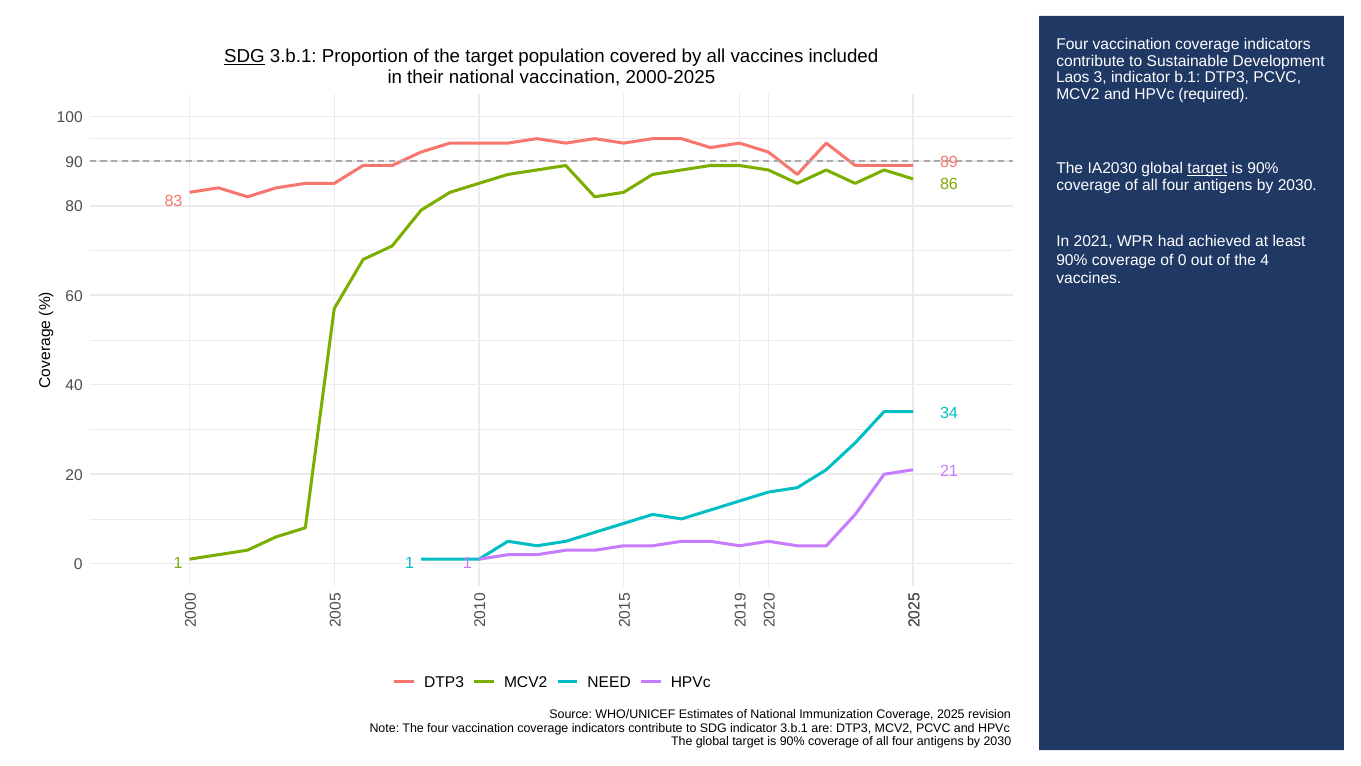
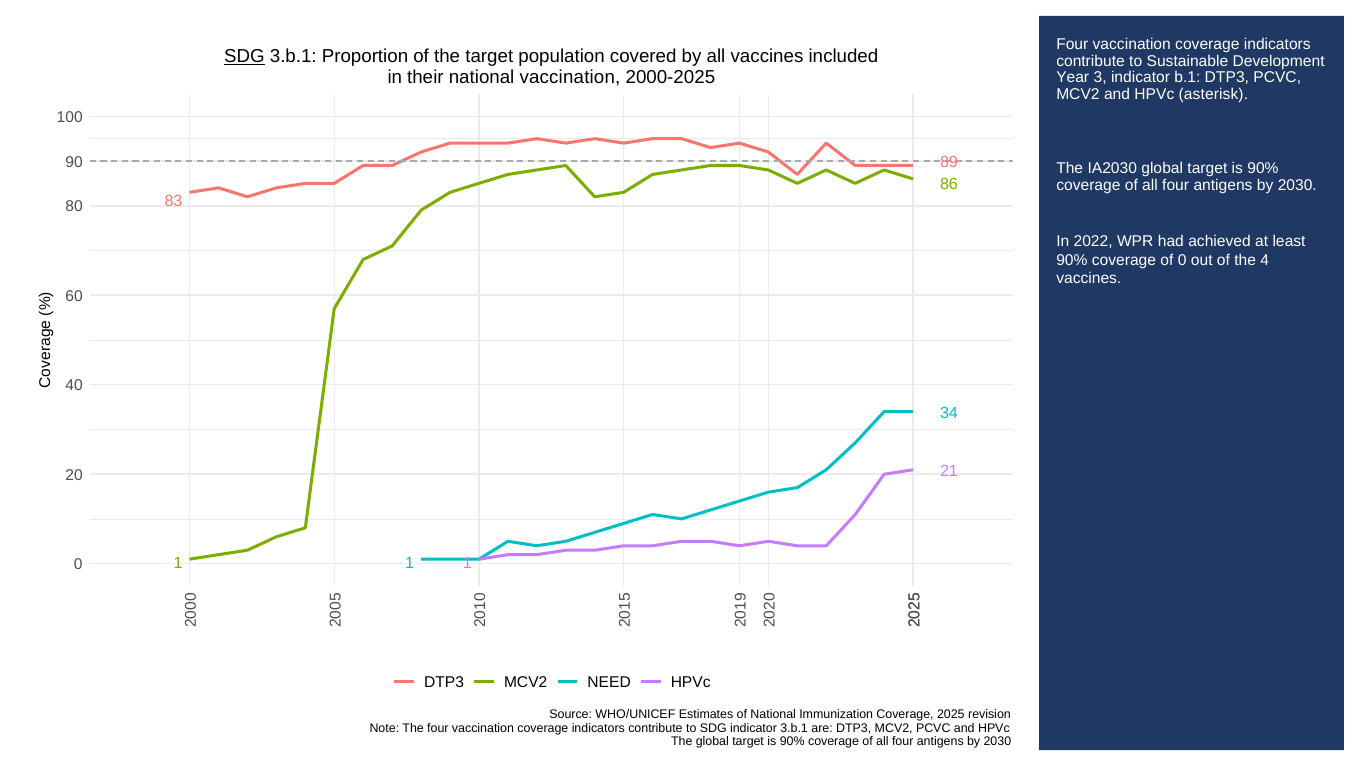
Laos: Laos -> Year (1073, 78)
required: required -> asterisk (1213, 95)
target underline: present -> none (1207, 168)
2021: 2021 -> 2022 (1093, 241)
